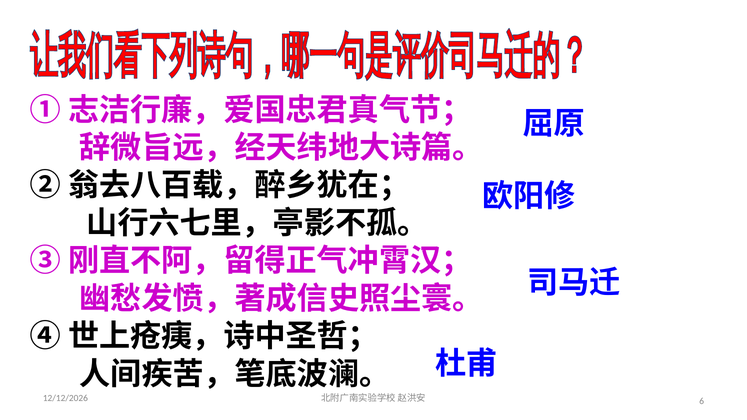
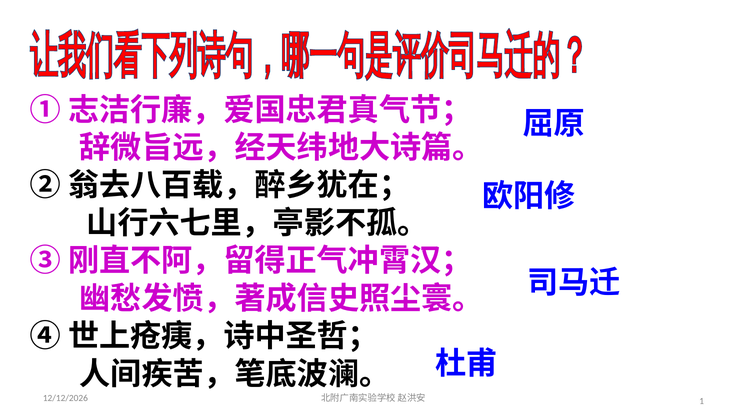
6: 6 -> 1 (702, 401)
